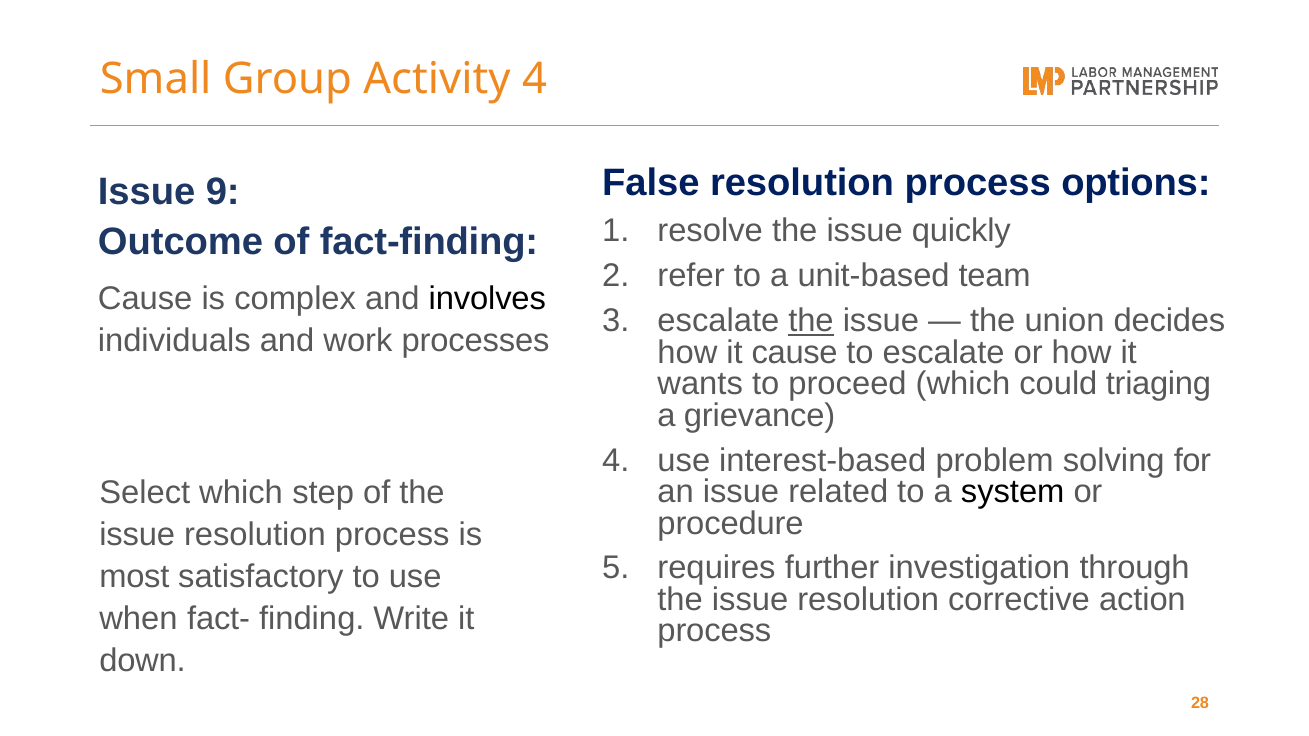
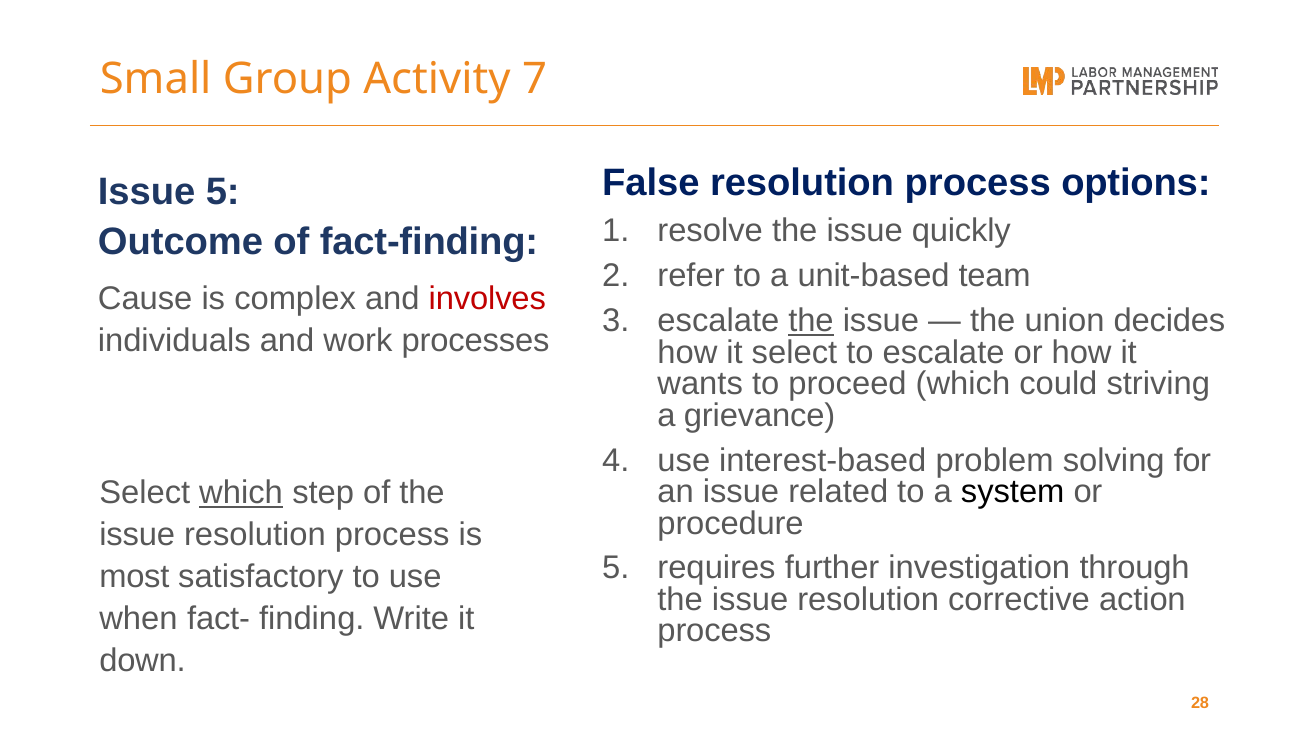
Activity 4: 4 -> 7 (535, 79)
Issue 9: 9 -> 5 (223, 192)
involves colour: black -> red (487, 298)
it cause: cause -> select (794, 353)
triaging: triaging -> striving (1158, 384)
which underline: none -> present (241, 493)
